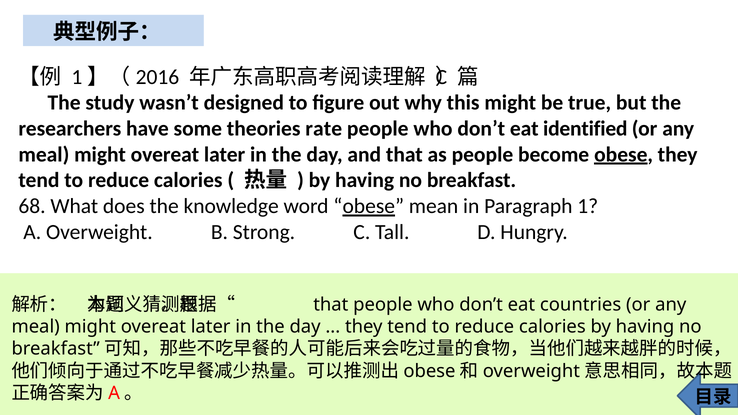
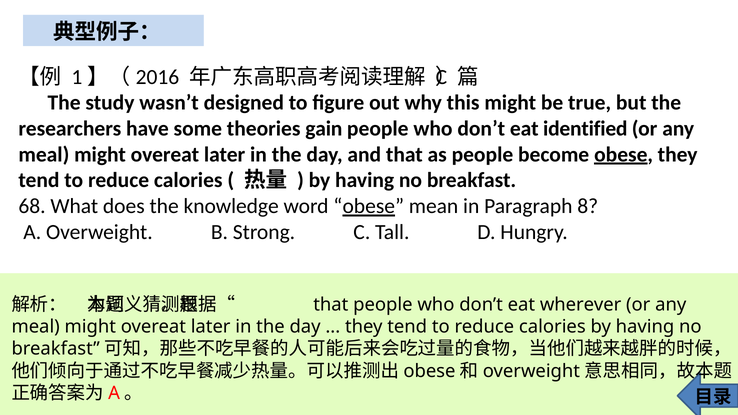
rate: rate -> gain (324, 129)
1: 1 -> 8 (588, 206)
countries: countries -> wherever (581, 305)
